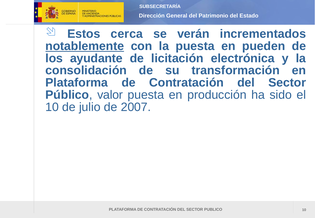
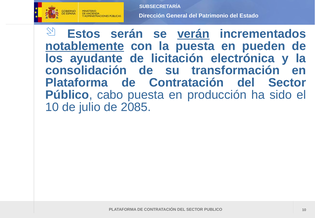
cerca: cerca -> serán (127, 34)
verán underline: none -> present (193, 34)
valor: valor -> cabo (110, 95)
2007: 2007 -> 2085 (136, 107)
